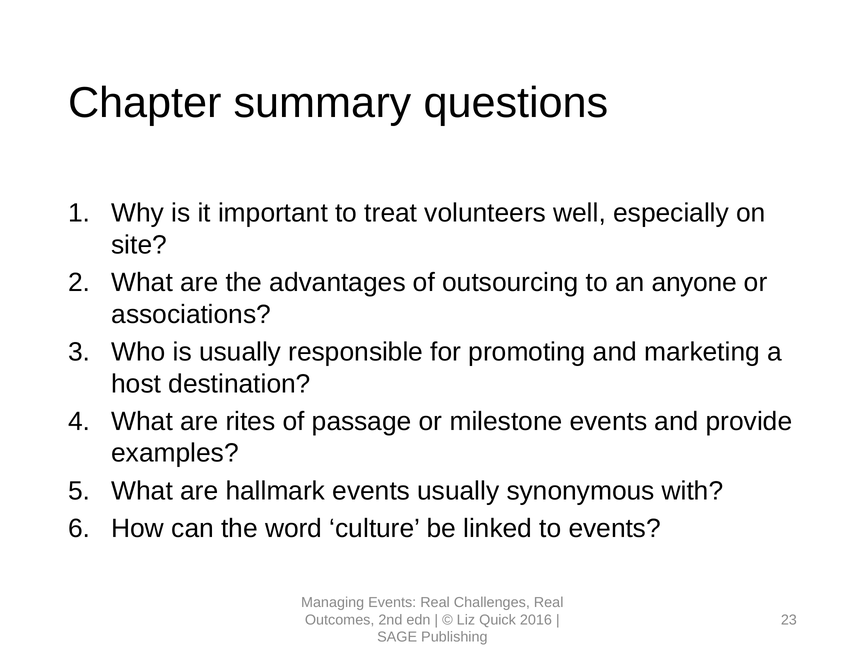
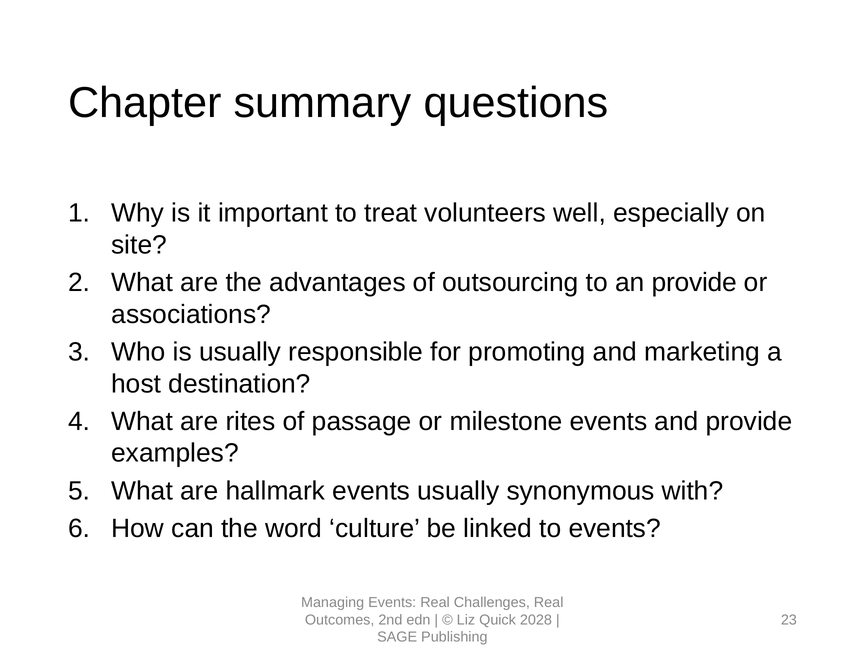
an anyone: anyone -> provide (694, 283)
2016: 2016 -> 2028 (536, 620)
